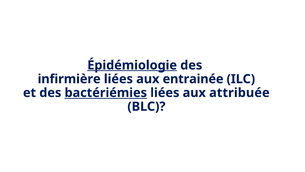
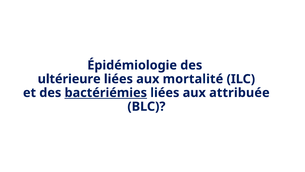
Épidémiologie underline: present -> none (132, 65)
infirmière: infirmière -> ultérieure (69, 79)
entrainée: entrainée -> mortalité (193, 79)
